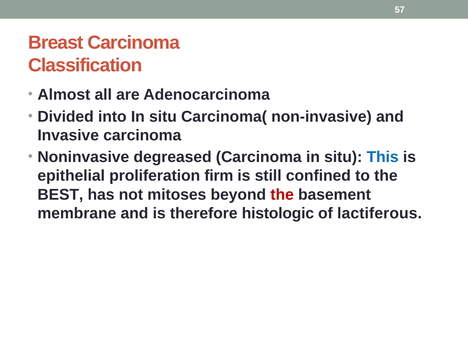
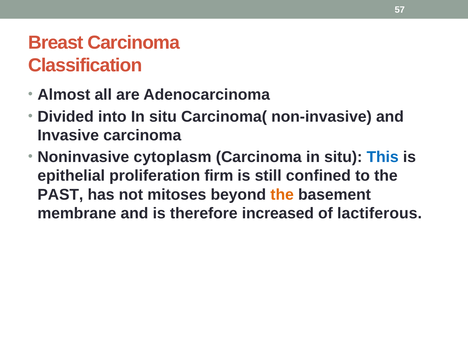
degreased: degreased -> cytoplasm (173, 157)
BEST: BEST -> PAST (60, 195)
the colour: red -> orange (282, 195)
histologic: histologic -> increased (278, 213)
